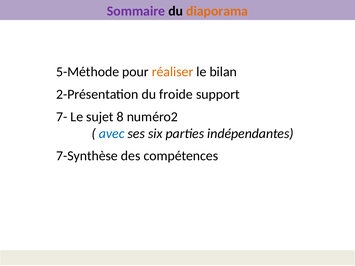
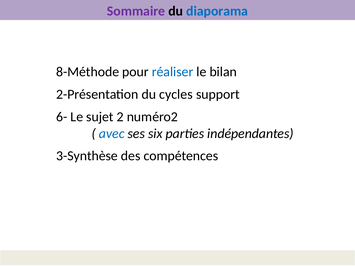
diaporama colour: orange -> blue (217, 11)
5-Méthode: 5-Méthode -> 8-Méthode (88, 72)
réaliser colour: orange -> blue (173, 72)
froide: froide -> cycles (176, 95)
7-: 7- -> 6- (62, 117)
8: 8 -> 2 (120, 117)
7-Synthèse: 7-Synthèse -> 3-Synthèse (87, 156)
